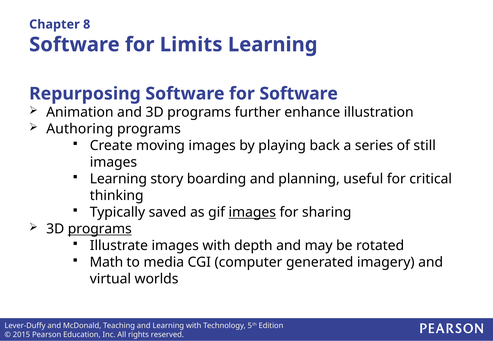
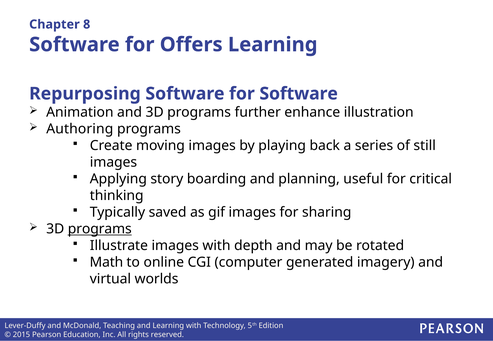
Limits: Limits -> Offers (191, 45)
Learning: Learning -> Applying (118, 179)
images underline: present -> none (252, 213)
media: media -> online (164, 263)
